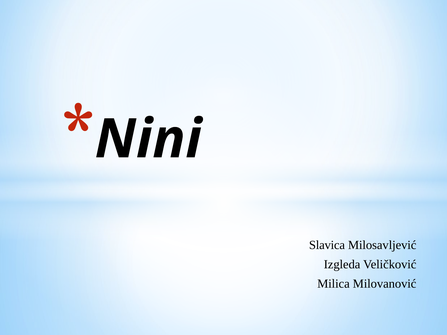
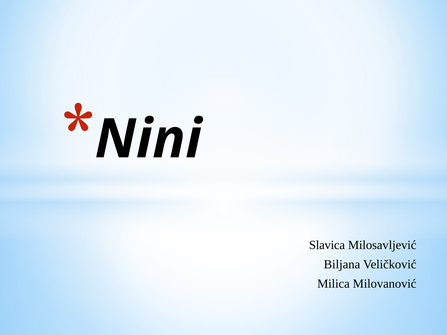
Izgleda: Izgleda -> Biljana (342, 265)
